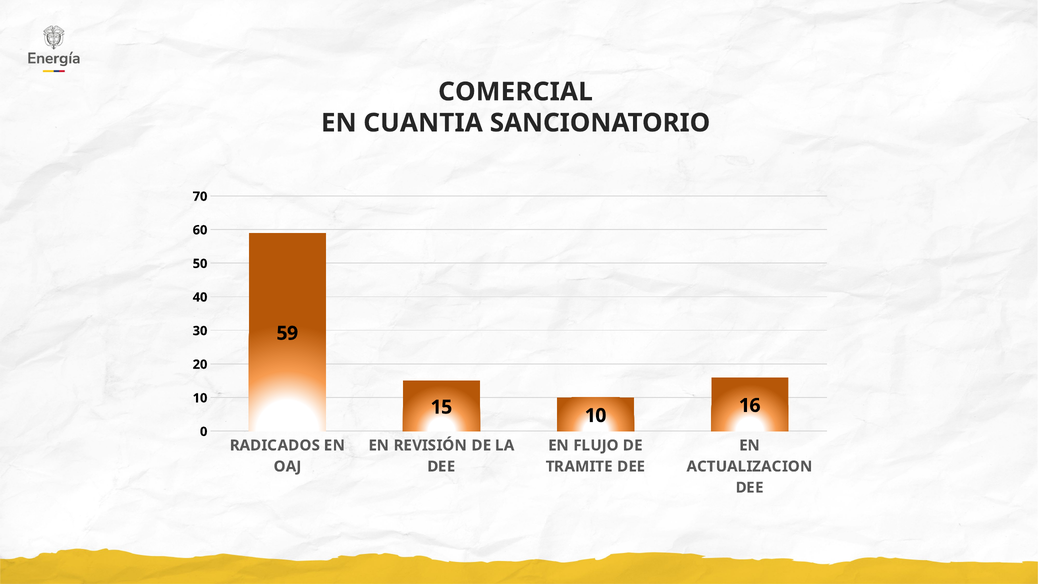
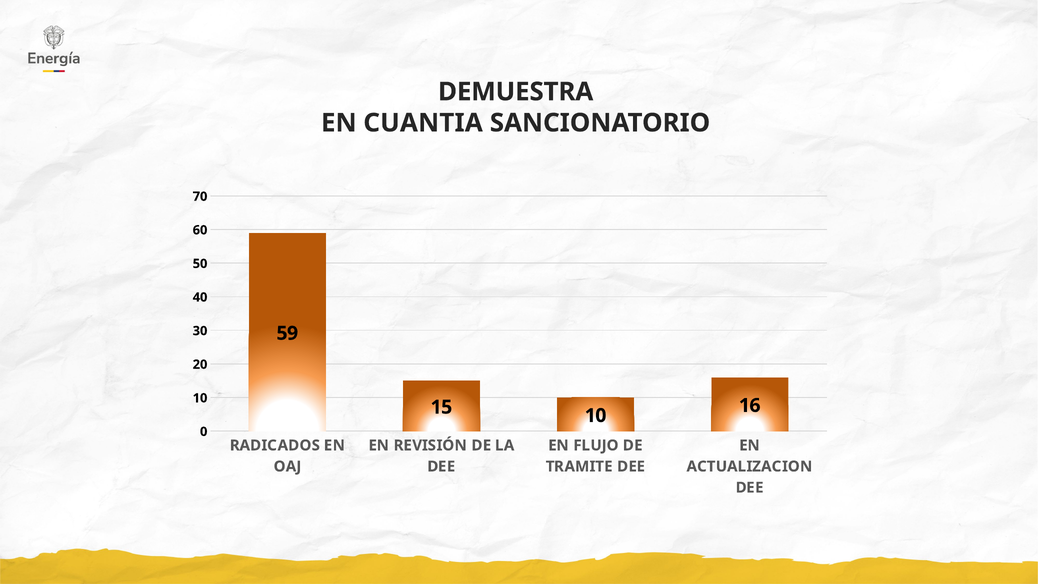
COMERCIAL: COMERCIAL -> DEMUESTRA (516, 92)
